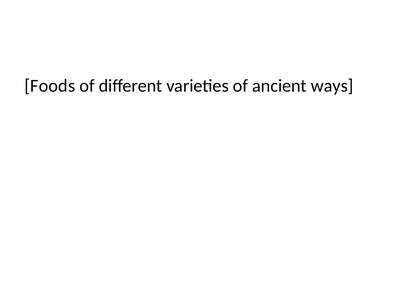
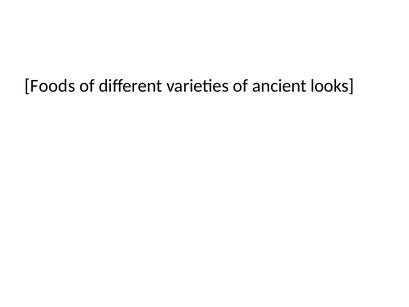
ways: ways -> looks (332, 86)
